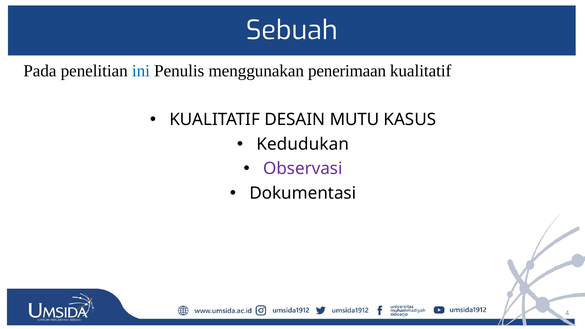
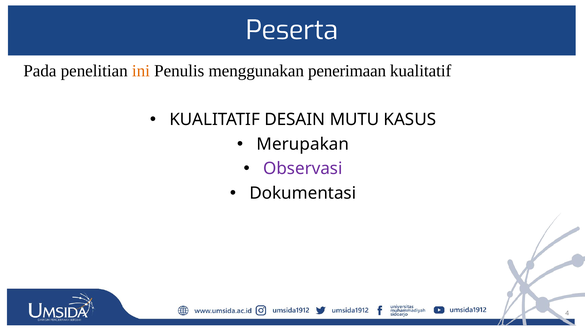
Sebuah: Sebuah -> Peserta (292, 30)
ini colour: blue -> orange (141, 71)
Kedudukan: Kedudukan -> Merupakan (303, 144)
